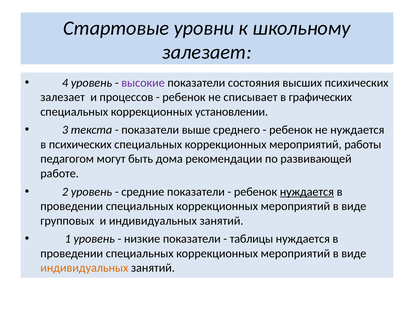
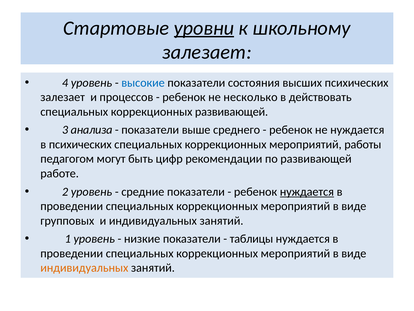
уровни underline: none -> present (204, 28)
высокие colour: purple -> blue (143, 83)
списывает: списывает -> несколько (251, 97)
графических: графических -> действовать (320, 97)
коррекционных установлении: установлении -> развивающей (232, 112)
текста: текста -> анализа (92, 130)
дома: дома -> цифр (169, 159)
